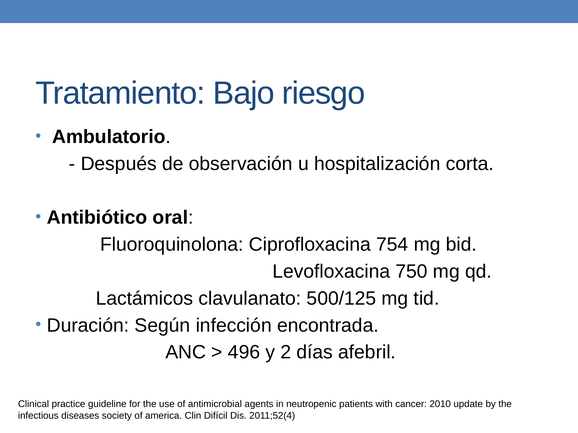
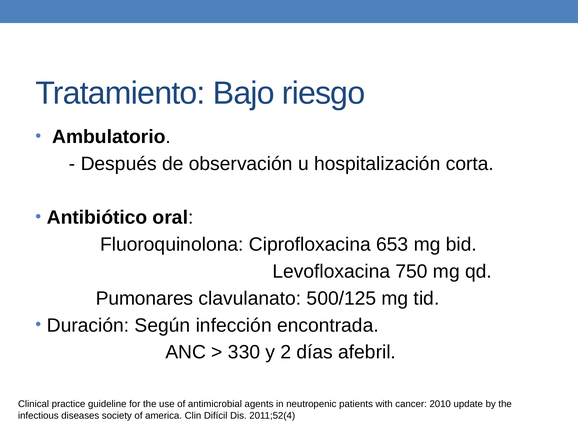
754: 754 -> 653 (392, 245)
Lactámicos: Lactámicos -> Pumonares (145, 299)
496: 496 -> 330 (244, 353)
